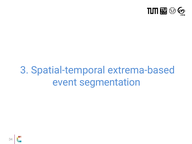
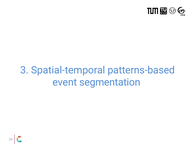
extrema-based: extrema-based -> patterns-based (141, 70)
